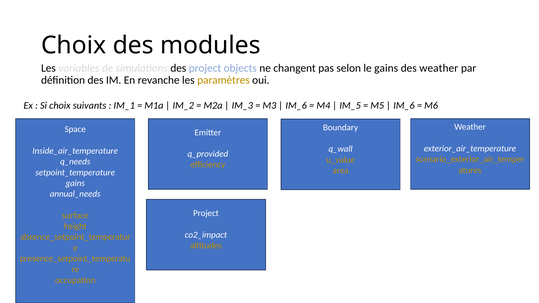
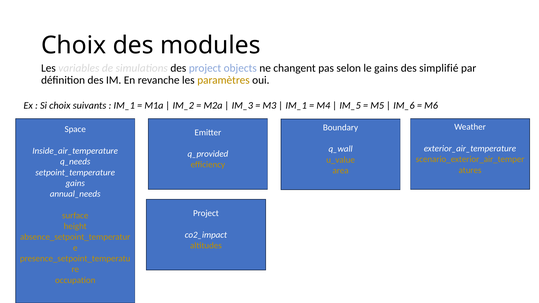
des weather: weather -> simplifié (439, 68)
IM_6: IM_6 -> IM_1 (296, 106)
